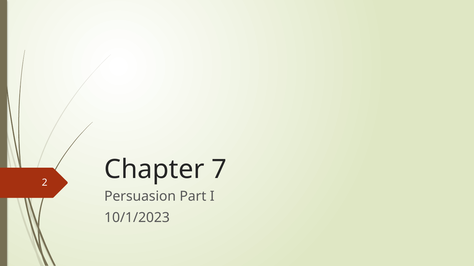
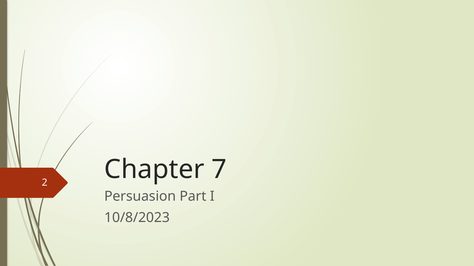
10/1/2023: 10/1/2023 -> 10/8/2023 (137, 218)
